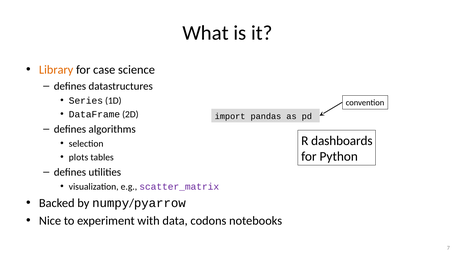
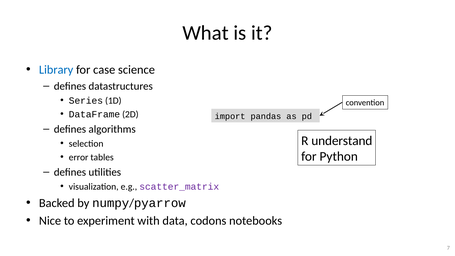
Library colour: orange -> blue (56, 70)
dashboards: dashboards -> understand (342, 141)
plots: plots -> error (79, 157)
